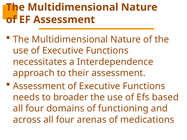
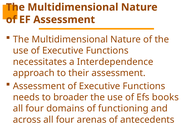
based: based -> books (165, 97)
medications: medications -> antecedents (147, 120)
